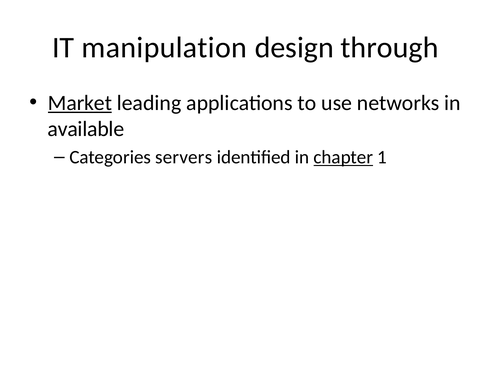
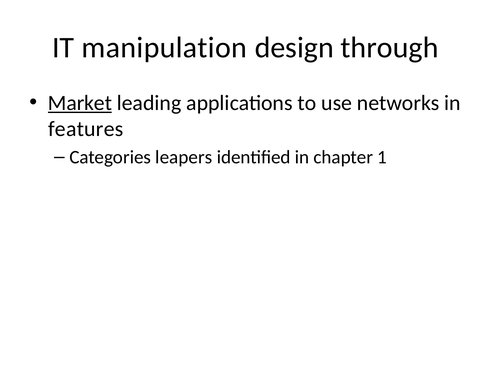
available: available -> features (86, 129)
servers: servers -> leapers (184, 157)
chapter underline: present -> none (343, 157)
